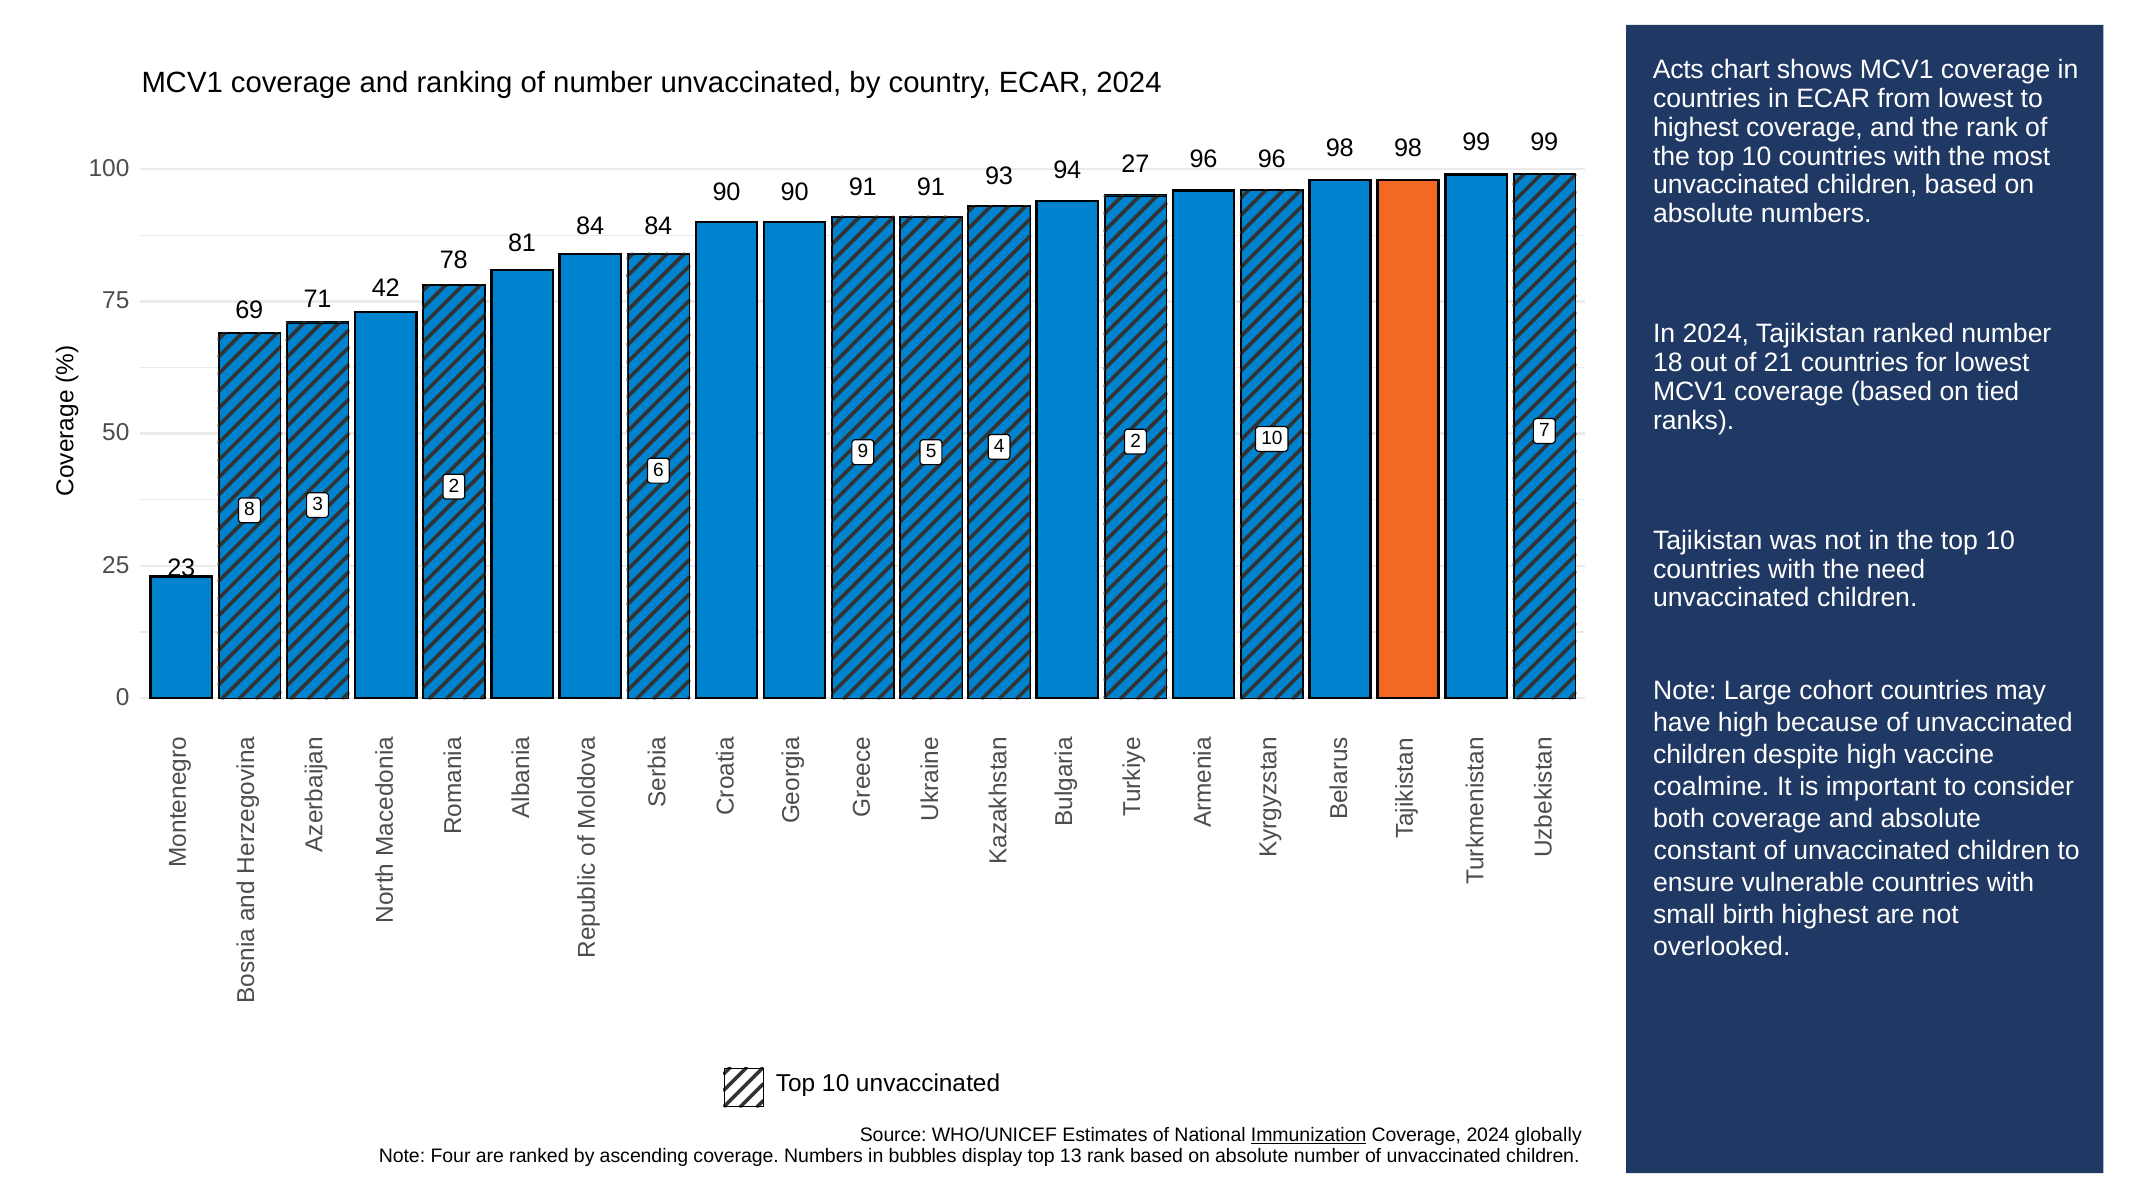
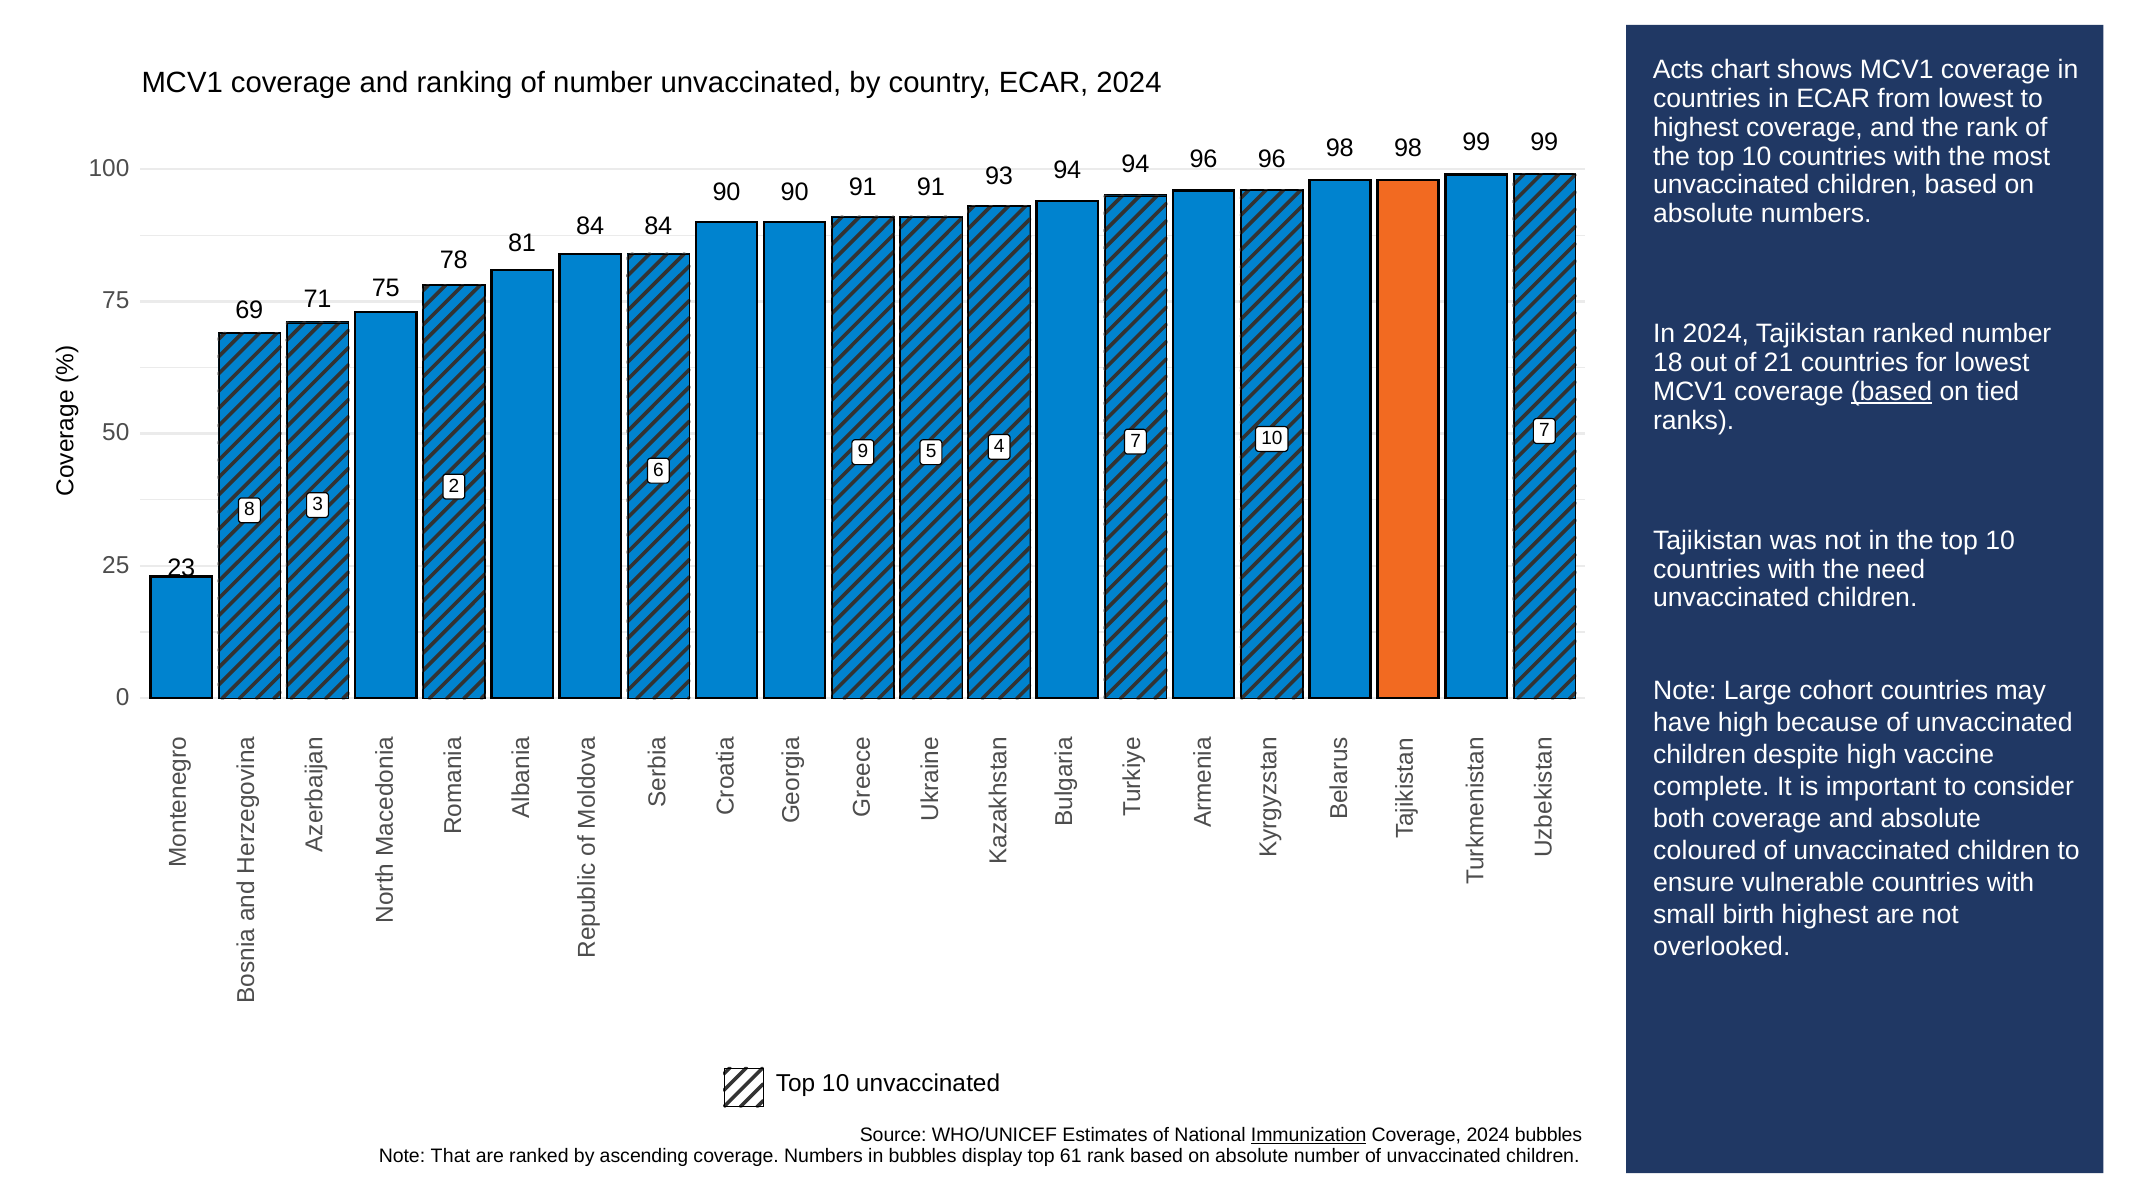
94 27: 27 -> 94 (1135, 165)
71 42: 42 -> 75 (386, 288)
based underline: none -> present (1891, 392)
4 2: 2 -> 7 (1136, 441)
coalmine: coalmine -> complete (1711, 787)
constant: constant -> coloured (1705, 850)
2024 globally: globally -> bubbles (1548, 1135)
Four: Four -> That (450, 1156)
13: 13 -> 61 (1071, 1156)
